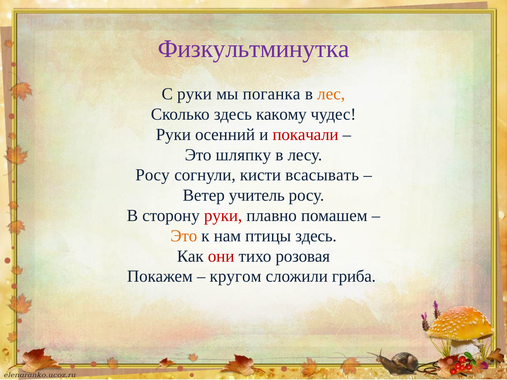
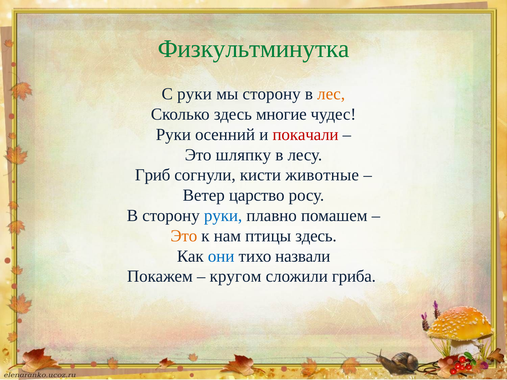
Физкультминутка colour: purple -> green (254, 49)
мы поганка: поганка -> сторону (272, 94)
какому: какому -> многие (281, 114)
Росу: Росу -> Гриб (153, 175)
всасывать: всасывать -> животные (322, 175)
учитель: учитель -> царство (257, 195)
руки colour: red -> blue (223, 216)
они colour: red -> blue (221, 256)
розовая: розовая -> назвали (303, 256)
